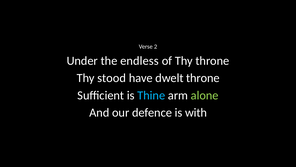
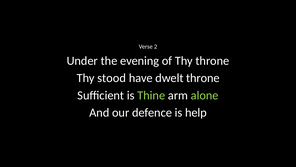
endless: endless -> evening (140, 61)
Thine colour: light blue -> light green (151, 95)
with: with -> help (196, 112)
